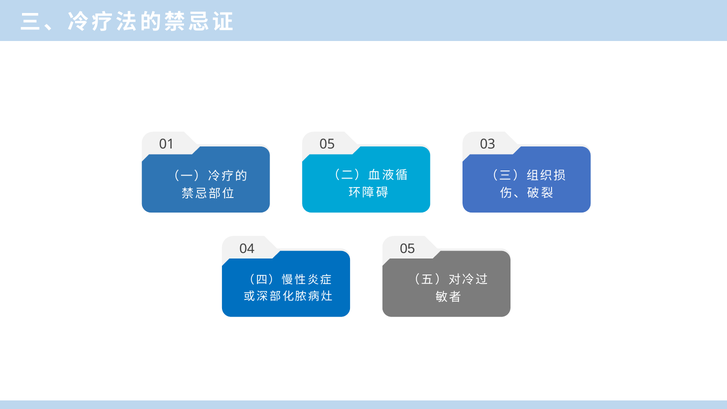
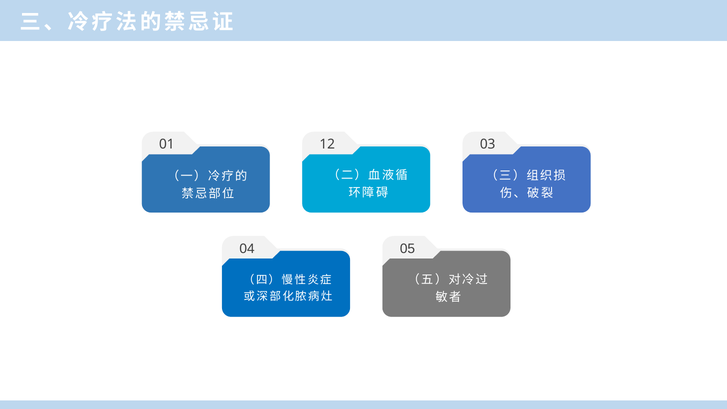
01 05: 05 -> 12 (327, 144)
